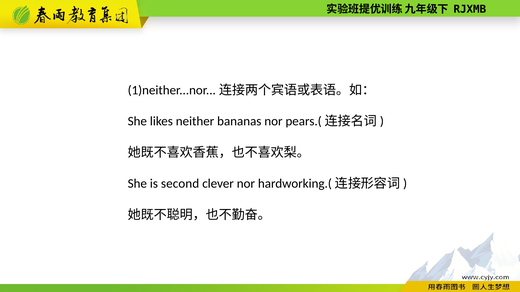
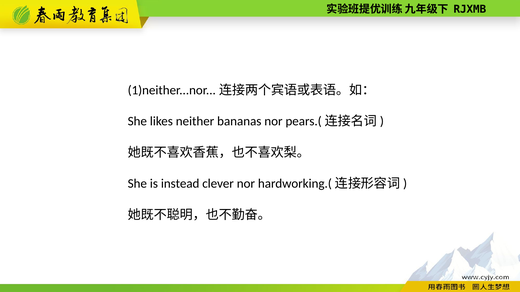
second: second -> instead (180, 184)
